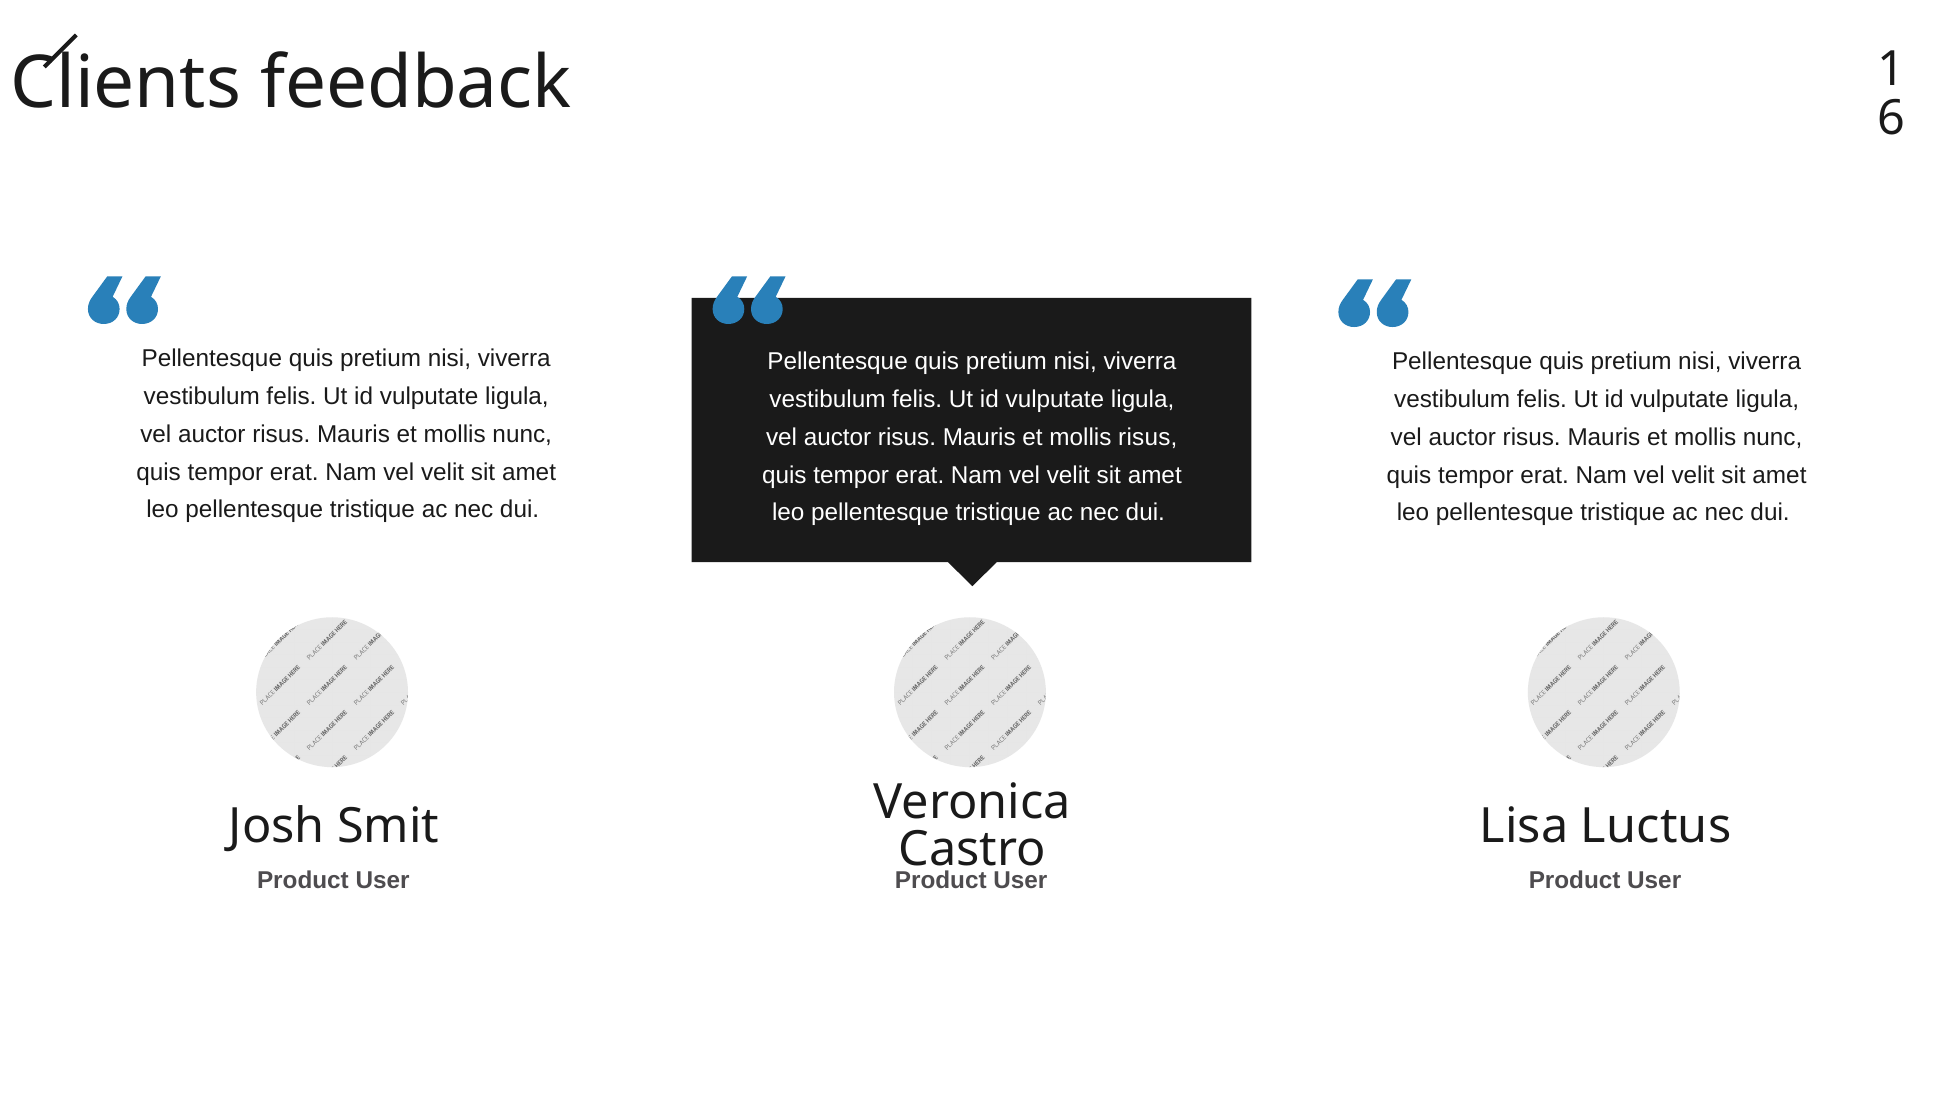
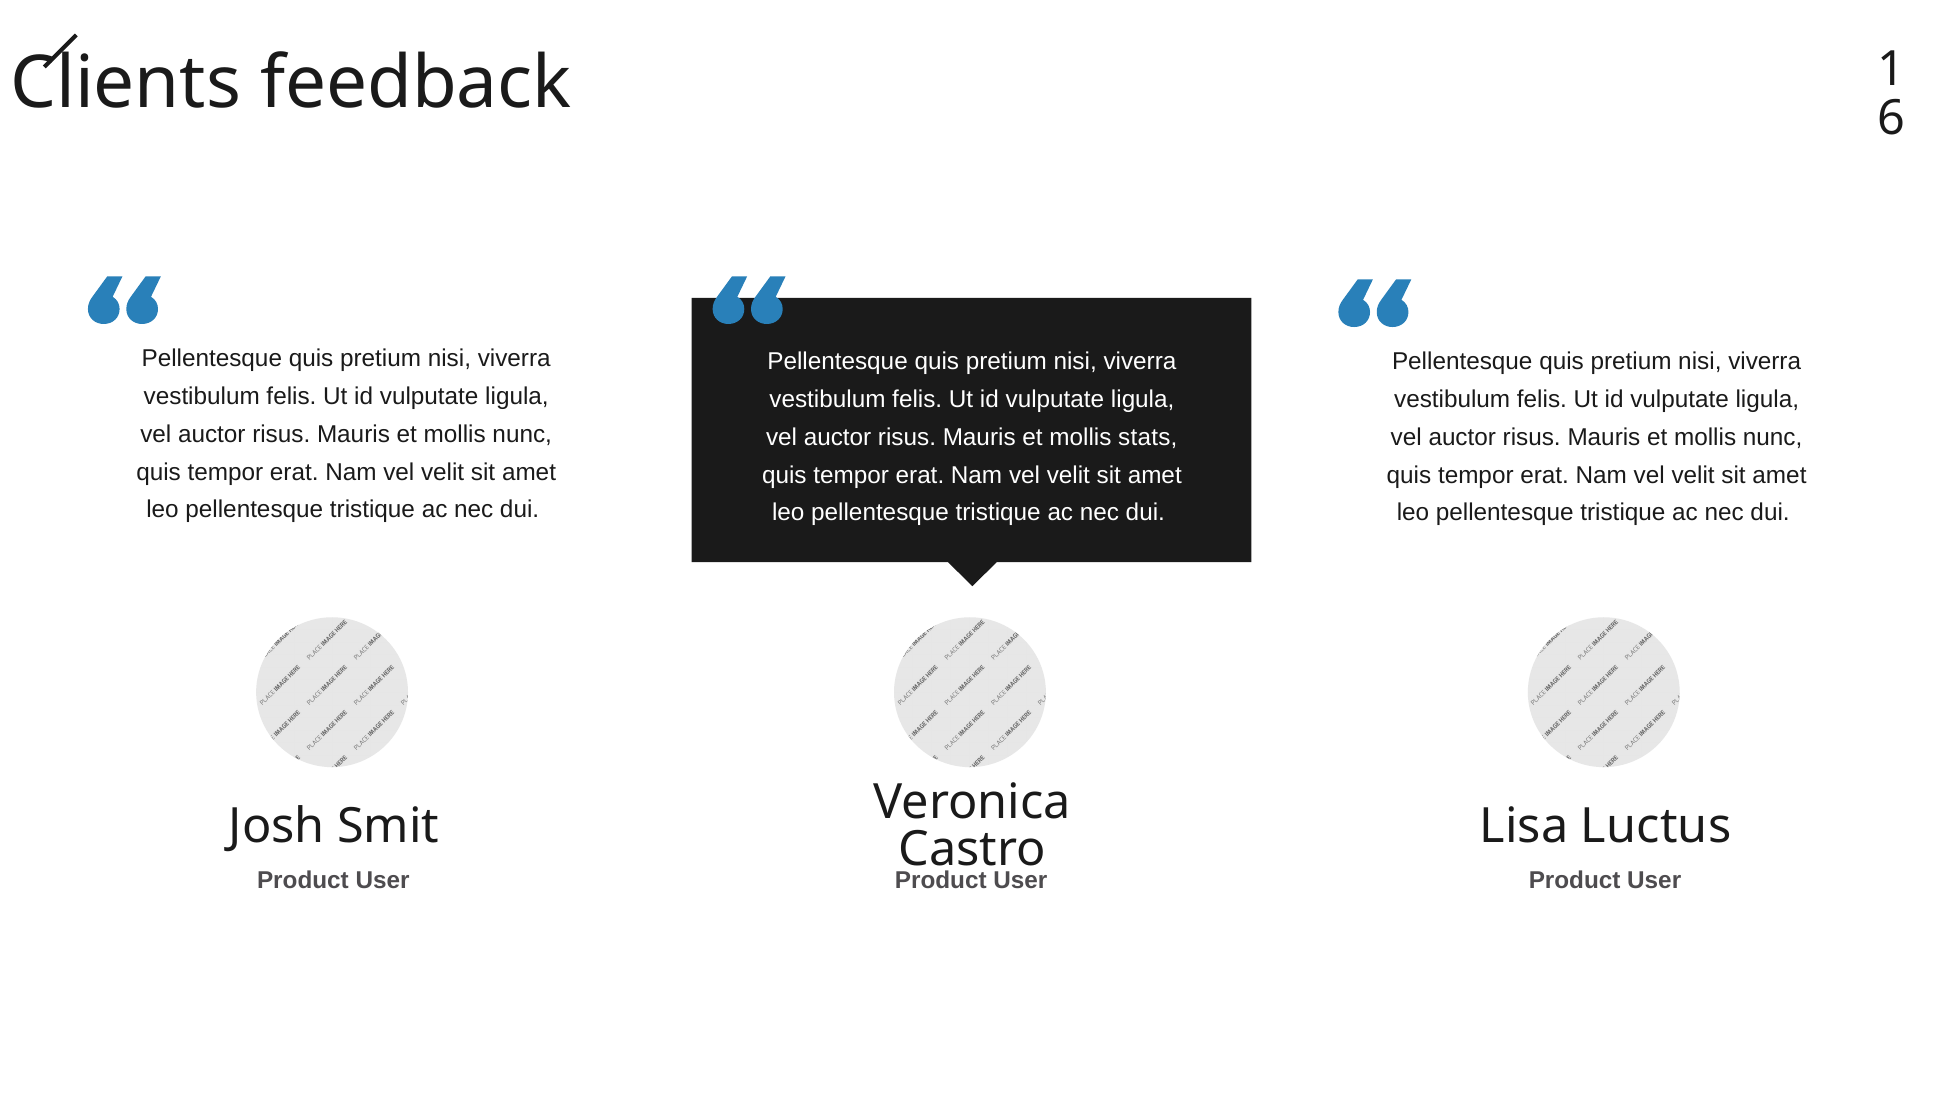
mollis risus: risus -> stats (1148, 437)
